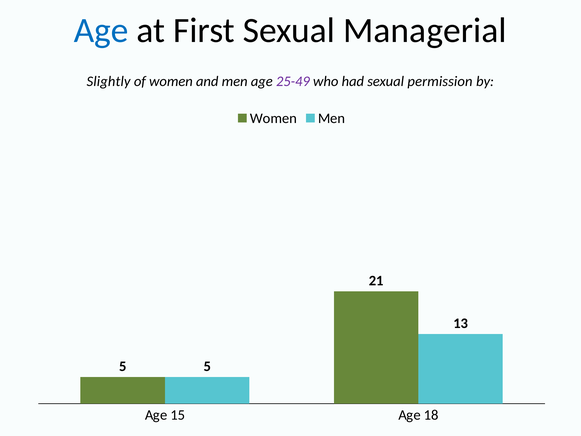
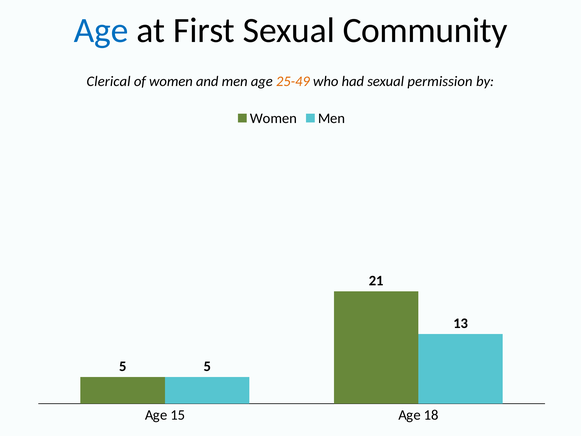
Managerial: Managerial -> Community (425, 31)
Slightly: Slightly -> Clerical (109, 81)
25-49 colour: purple -> orange (293, 81)
